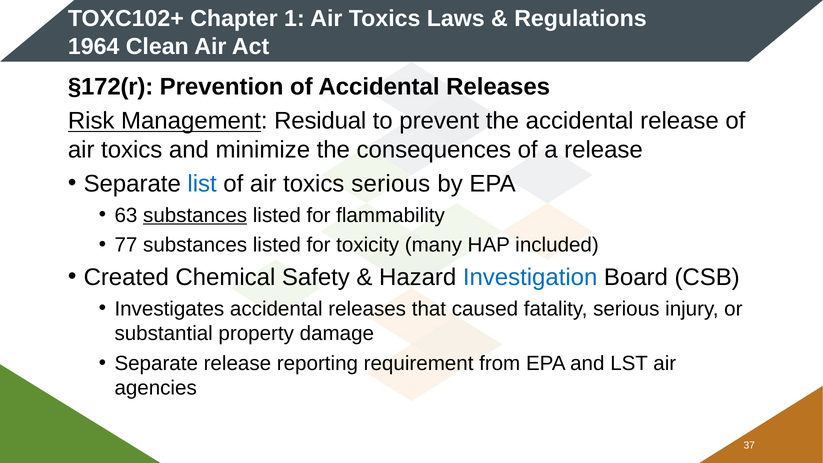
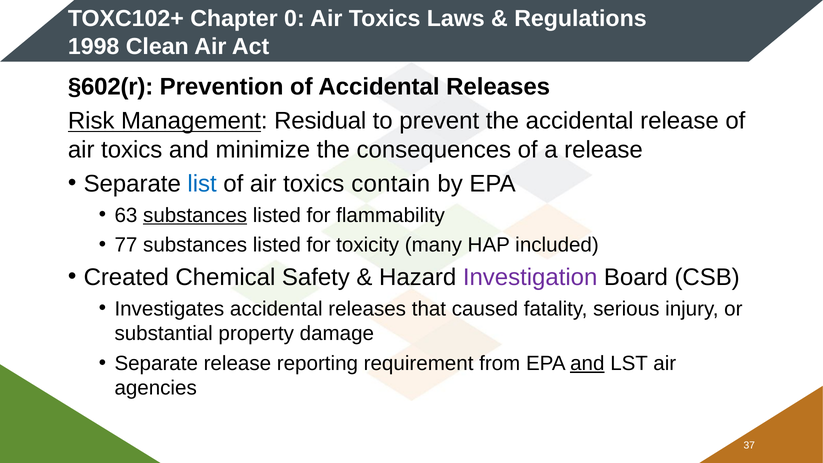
1: 1 -> 0 (294, 19)
1964: 1964 -> 1998 (94, 46)
§172(r: §172(r -> §602(r (111, 87)
toxics serious: serious -> contain (391, 184)
Investigation colour: blue -> purple (530, 277)
and underline: none -> present (587, 363)
